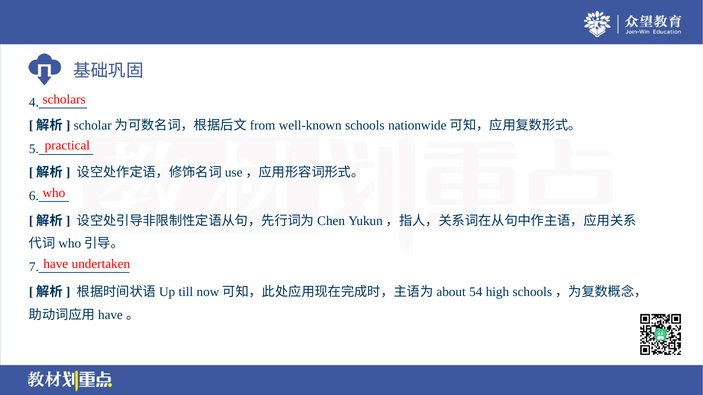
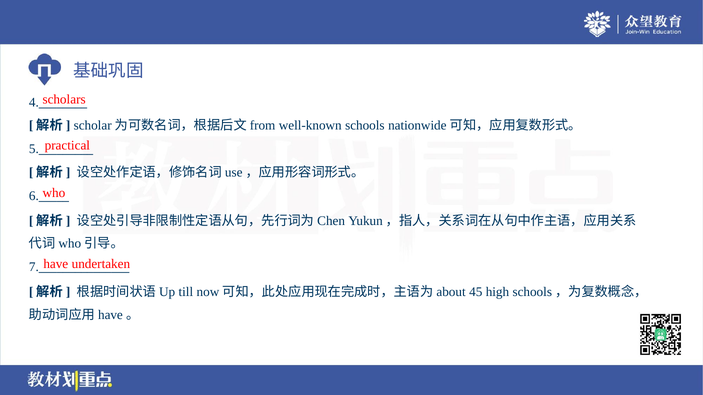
54: 54 -> 45 (476, 292)
